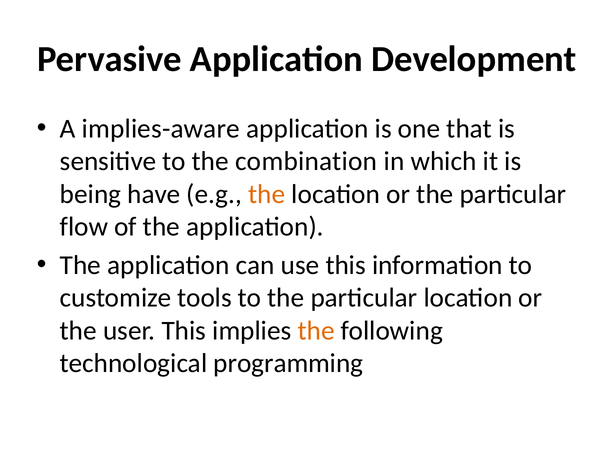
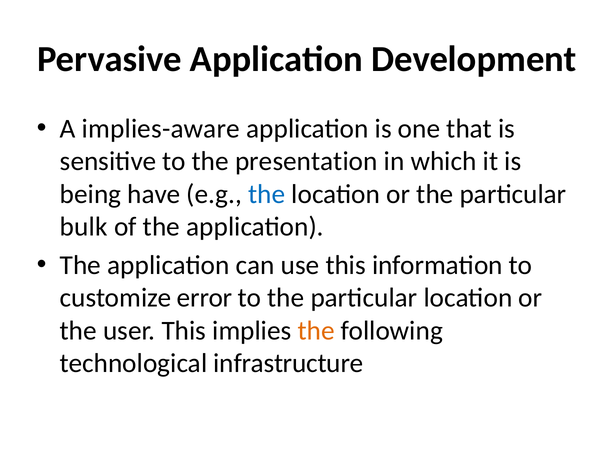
combination: combination -> presentation (306, 162)
the colour: orange -> blue (267, 194)
flow: flow -> bulk (84, 227)
tools: tools -> error (205, 298)
programming: programming -> infrastructure (288, 364)
